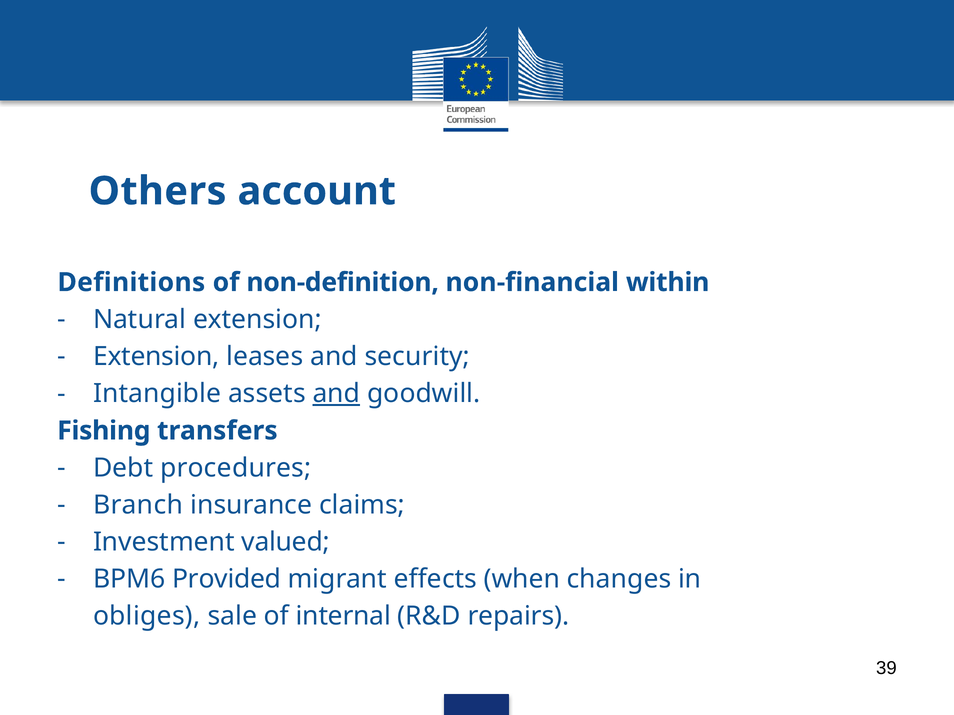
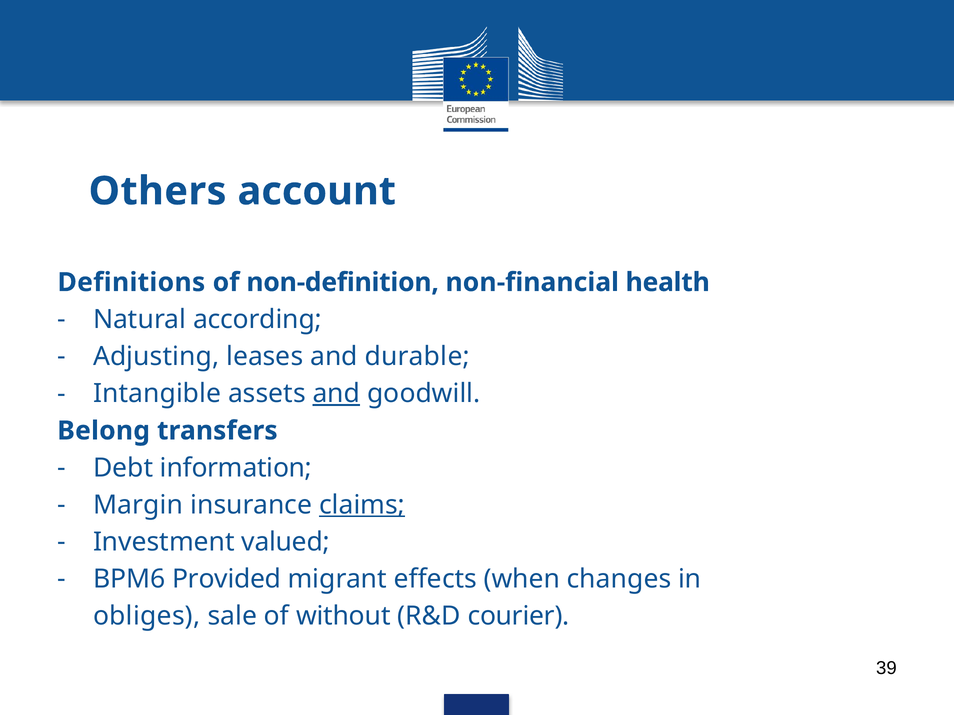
within: within -> health (668, 283)
Natural extension: extension -> according (257, 320)
Extension: Extension -> Adjusting (156, 357)
security: security -> durable (417, 357)
Fishing: Fishing -> Belong (104, 431)
procedures: procedures -> information (236, 468)
Branch: Branch -> Margin (138, 505)
claims underline: none -> present (362, 505)
internal: internal -> without (343, 617)
repairs: repairs -> courier (519, 617)
